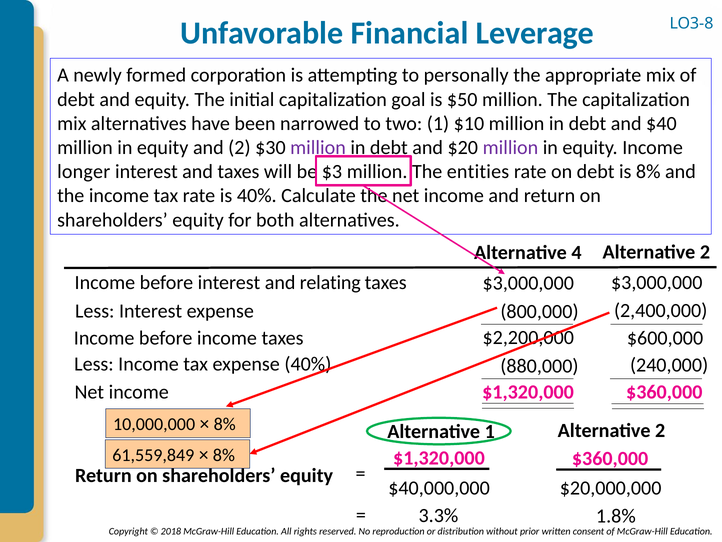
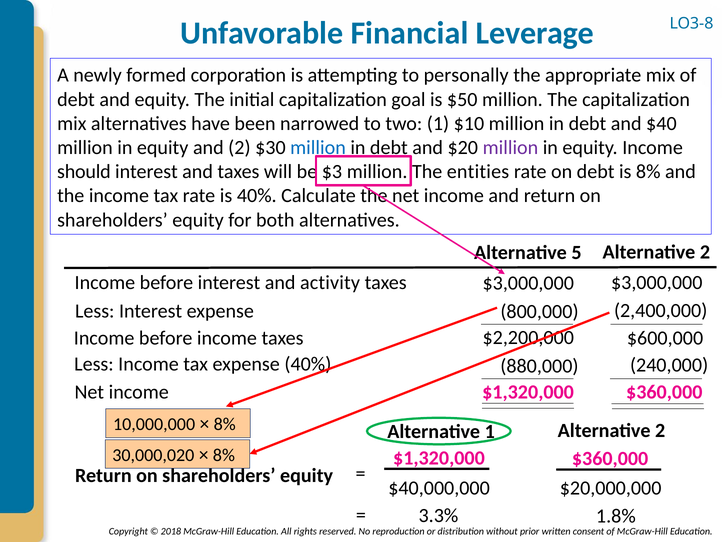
million colour: purple -> blue (318, 147)
longer: longer -> should (84, 172)
4: 4 -> 5 (576, 253)
relating: relating -> activity (330, 283)
61,559,849: 61,559,849 -> 30,000,020 (153, 455)
